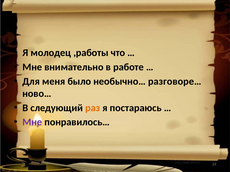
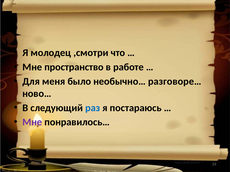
,работы: ,работы -> ,смотри (91, 53)
внимательно: внимательно -> пространство (74, 67)
раз colour: orange -> blue (93, 108)
